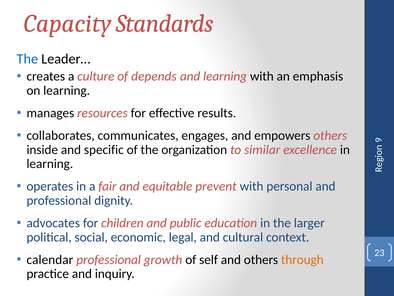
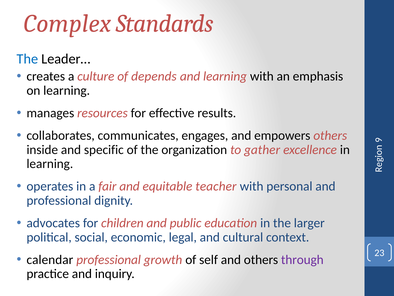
Capacity: Capacity -> Complex (67, 23)
similar: similar -> gather (262, 149)
prevent: prevent -> teacher (216, 186)
through colour: orange -> purple (302, 259)
